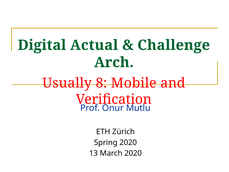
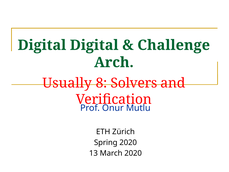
Digital Actual: Actual -> Digital (94, 45)
Mobile: Mobile -> Solvers (134, 83)
